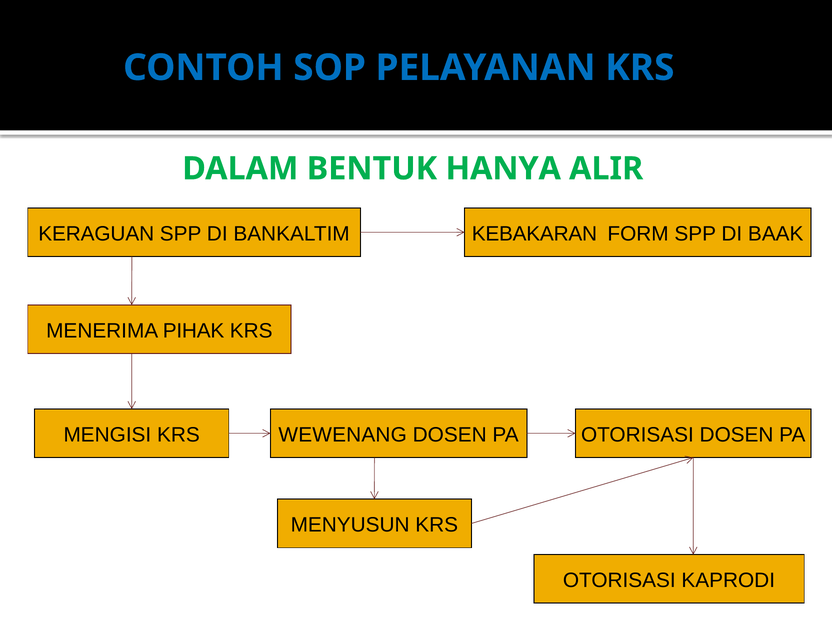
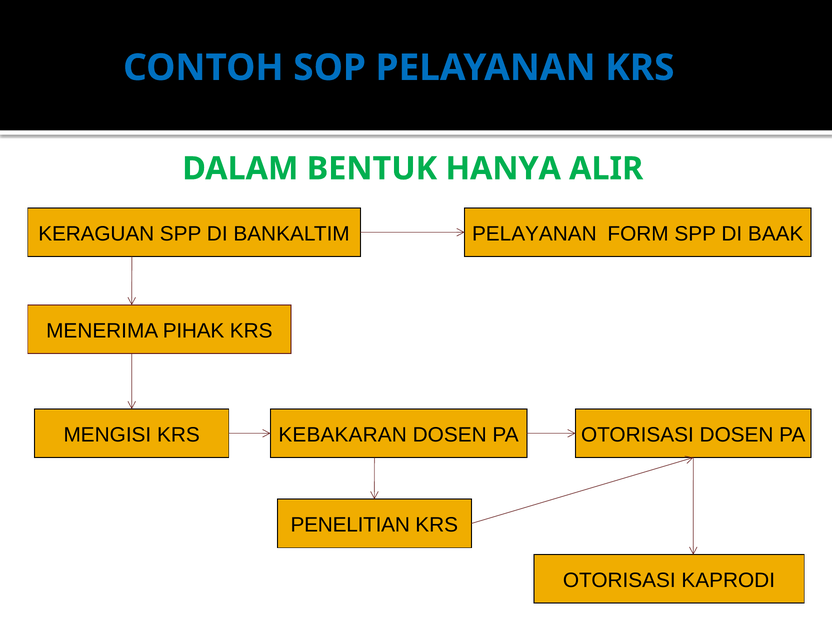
KEBAKARAN: KEBAKARAN -> PELAYANAN (534, 234)
WEWENANG: WEWENANG -> KEBAKARAN (343, 435)
MENYUSUN: MENYUSUN -> PENELITIAN (350, 525)
